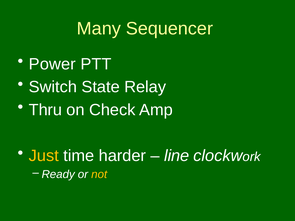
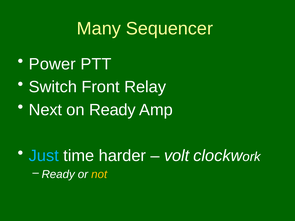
State: State -> Front (101, 87)
Thru: Thru -> Next (45, 110)
on Check: Check -> Ready (112, 110)
Just colour: yellow -> light blue (44, 156)
line: line -> volt (177, 156)
